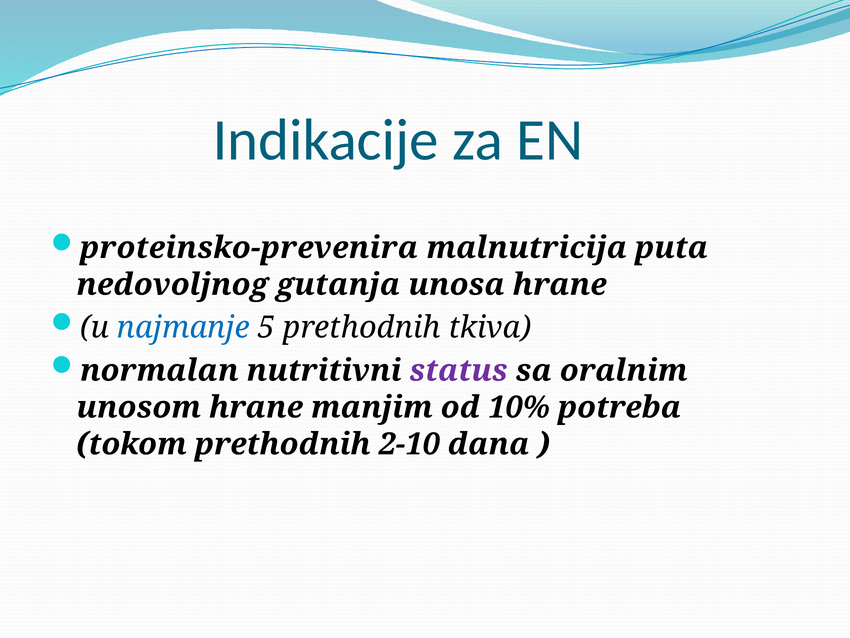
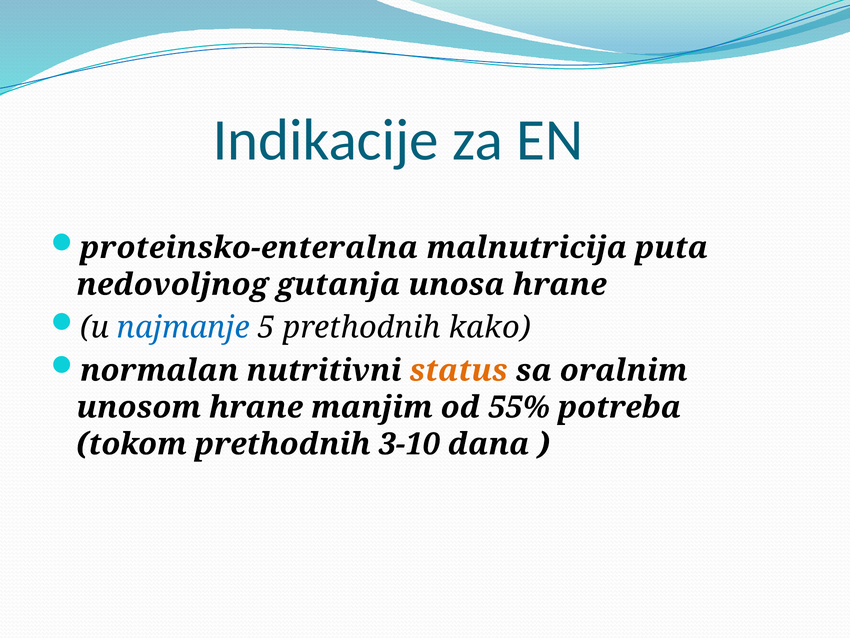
proteinsko-prevenira: proteinsko-prevenira -> proteinsko-enteralna (249, 248)
tkiva: tkiva -> kako (490, 327)
status colour: purple -> orange (459, 370)
10%: 10% -> 55% (519, 407)
2-10: 2-10 -> 3-10 (409, 444)
